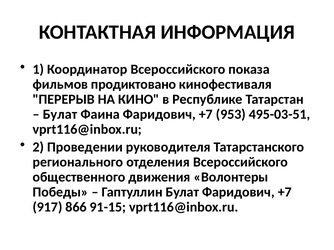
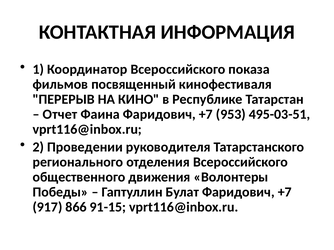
продиктовано: продиктовано -> посвященный (134, 84)
Булат: Булат -> Отчет (60, 115)
